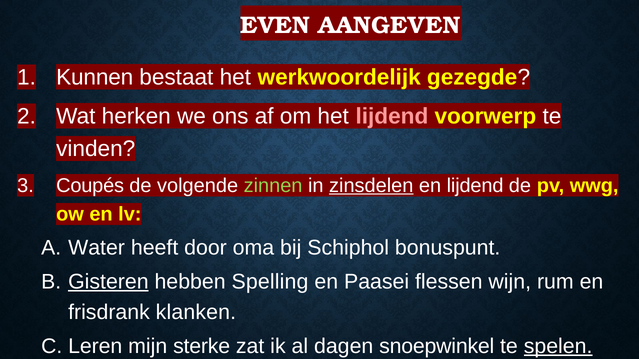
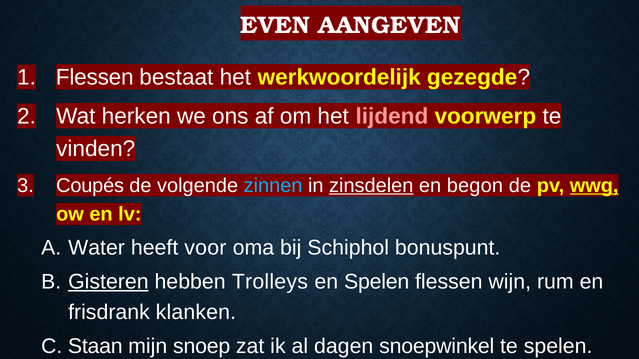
Kunnen: Kunnen -> Flessen (95, 77)
zinnen colour: light green -> light blue (273, 186)
en lijdend: lijdend -> begon (475, 186)
wwg underline: none -> present (594, 186)
door: door -> voor (205, 248)
Spelling: Spelling -> Trolleys (270, 282)
en Paasei: Paasei -> Spelen (377, 282)
Leren: Leren -> Staan (95, 347)
sterke: sterke -> snoep (202, 347)
spelen underline: present -> none (558, 347)
